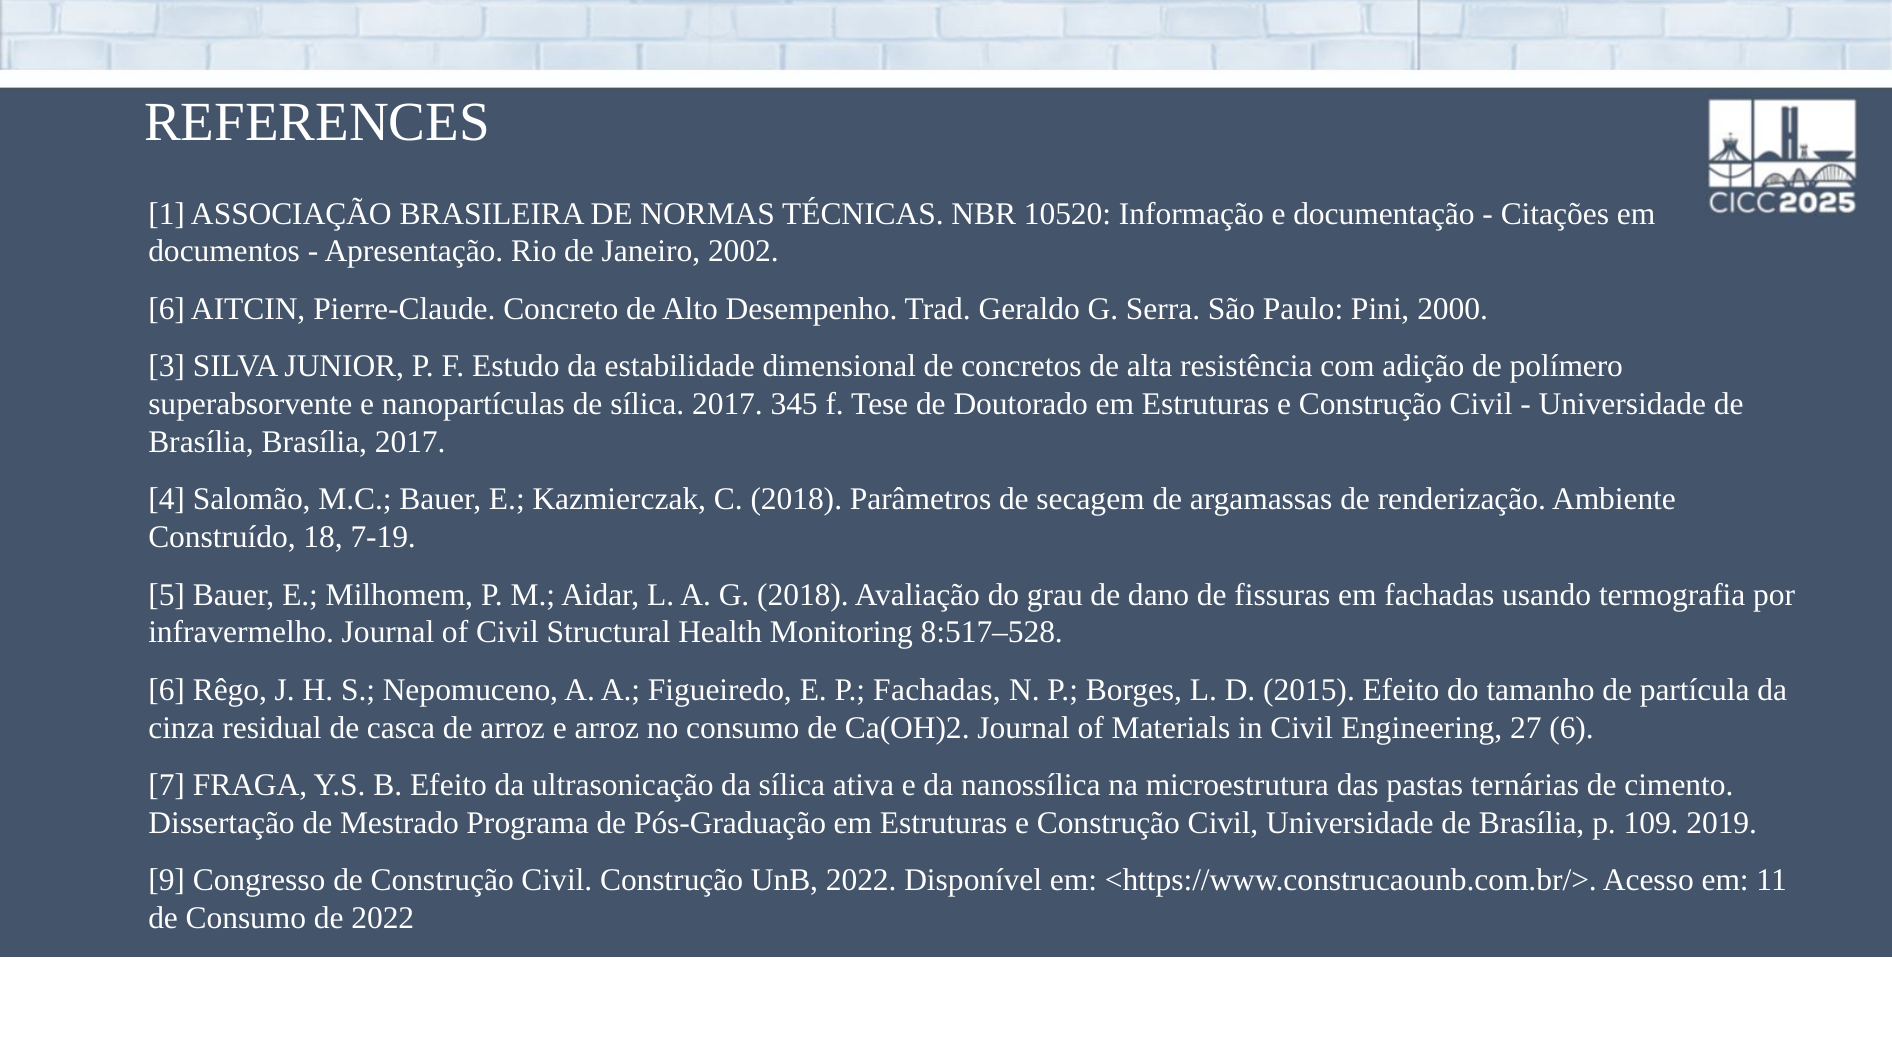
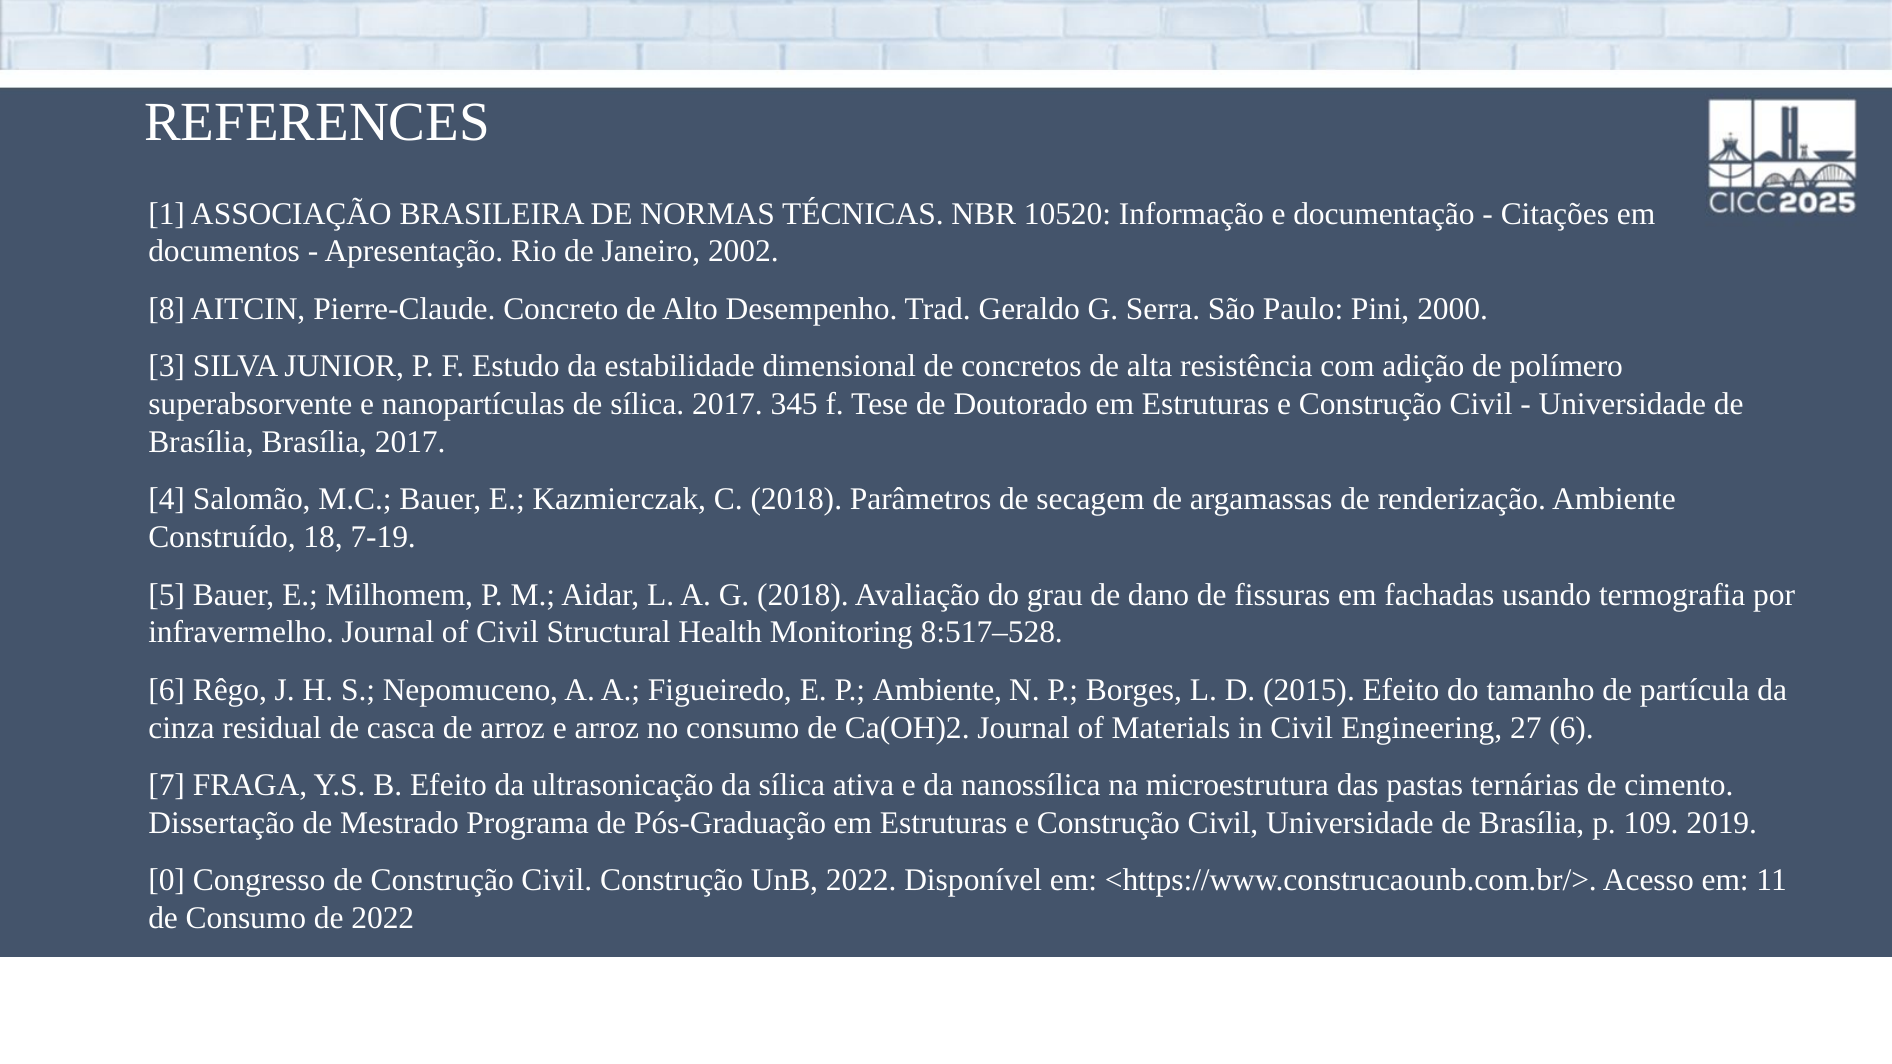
6: 6 -> 8 (167, 309)
P Fachadas: Fachadas -> Ambiente (937, 690)
9: 9 -> 0 (167, 881)
